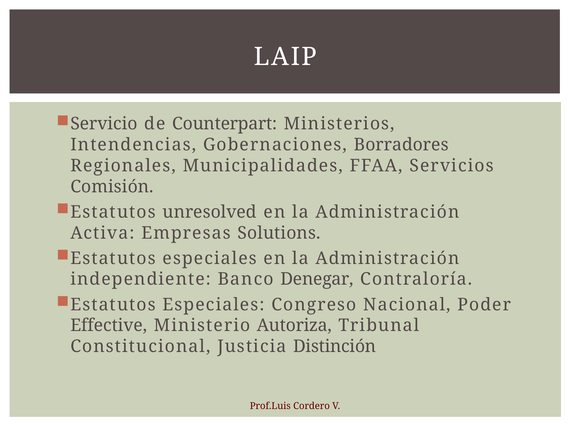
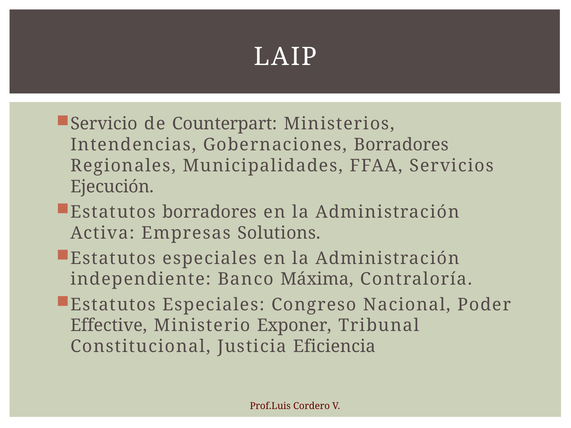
Comisión: Comisión -> Ejecución (112, 187)
Estatutos unresolved: unresolved -> borradores (210, 212)
Denegar: Denegar -> Máxima (317, 279)
Autoriza: Autoriza -> Exponer (294, 326)
Distinción: Distinción -> Eficiencia (334, 347)
